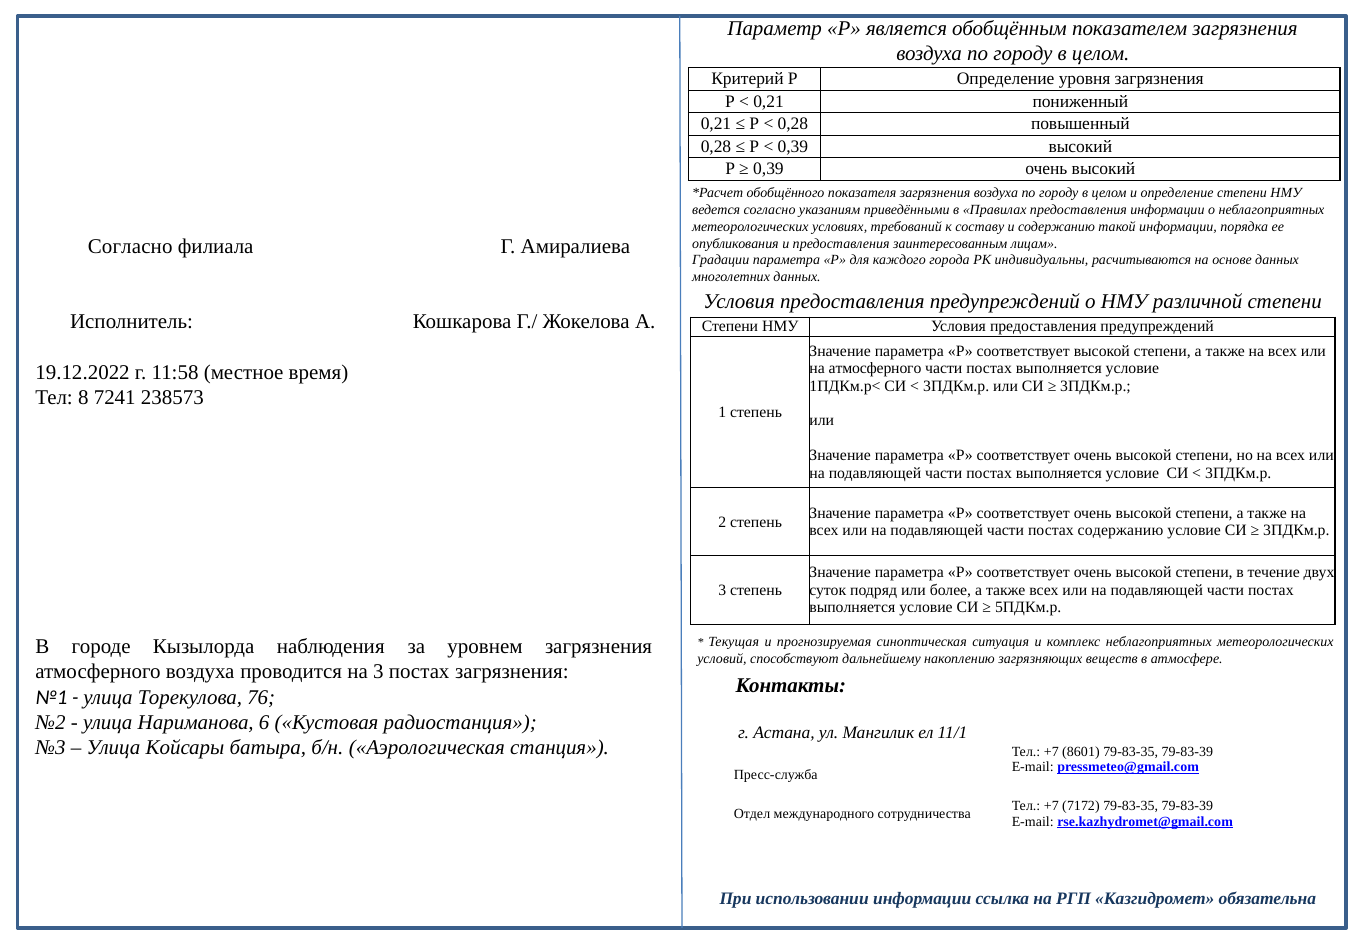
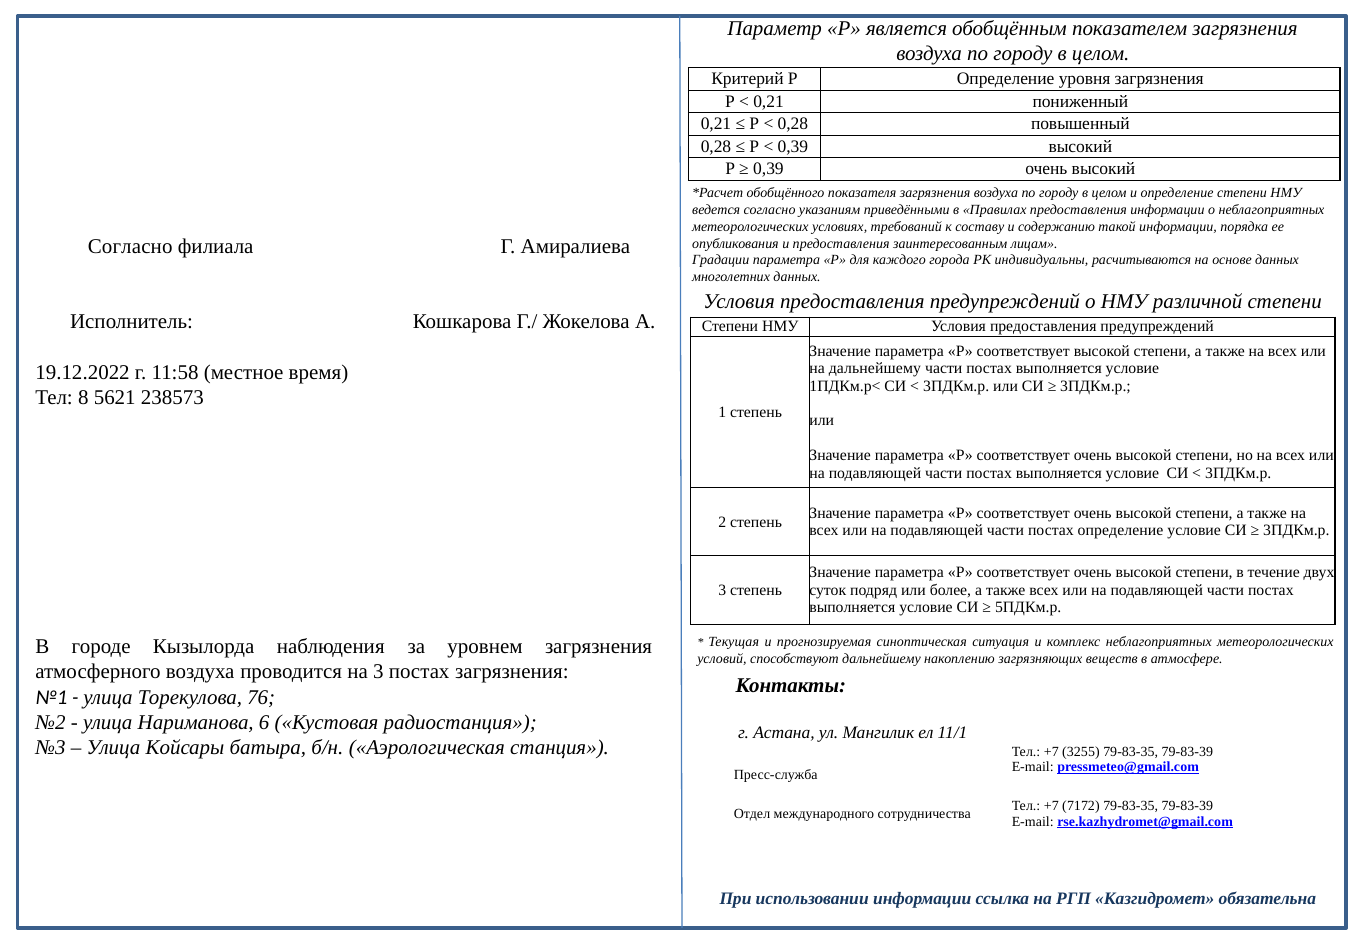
на атмосферного: атмосферного -> дальнейшему (875, 369)
7241: 7241 -> 5621 (115, 398)
постах содержанию: содержанию -> определение (1121, 531)
8601: 8601 -> 3255 (1081, 752)
